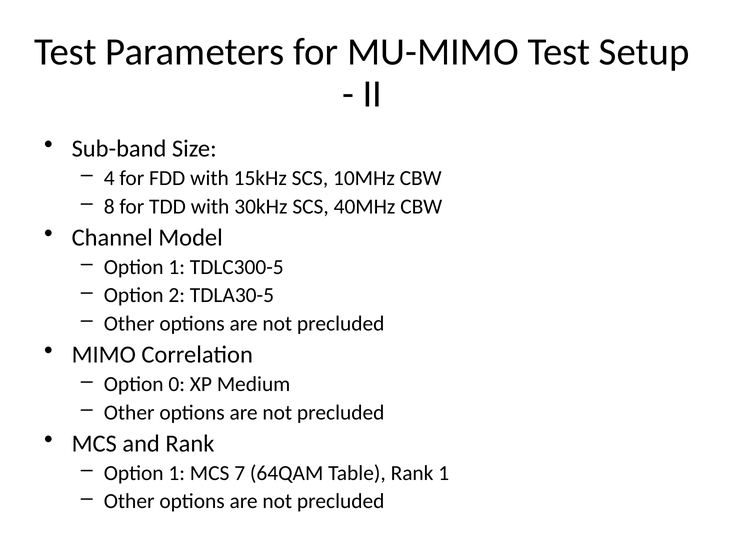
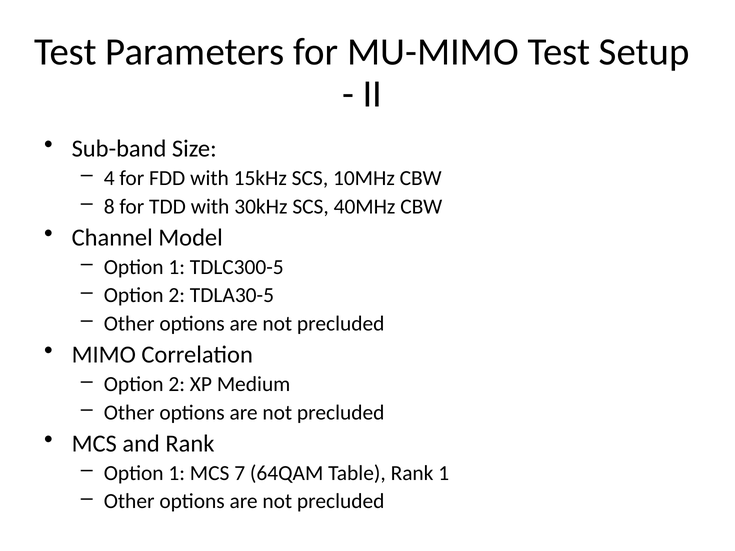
0: 0 -> 2 (177, 384)
